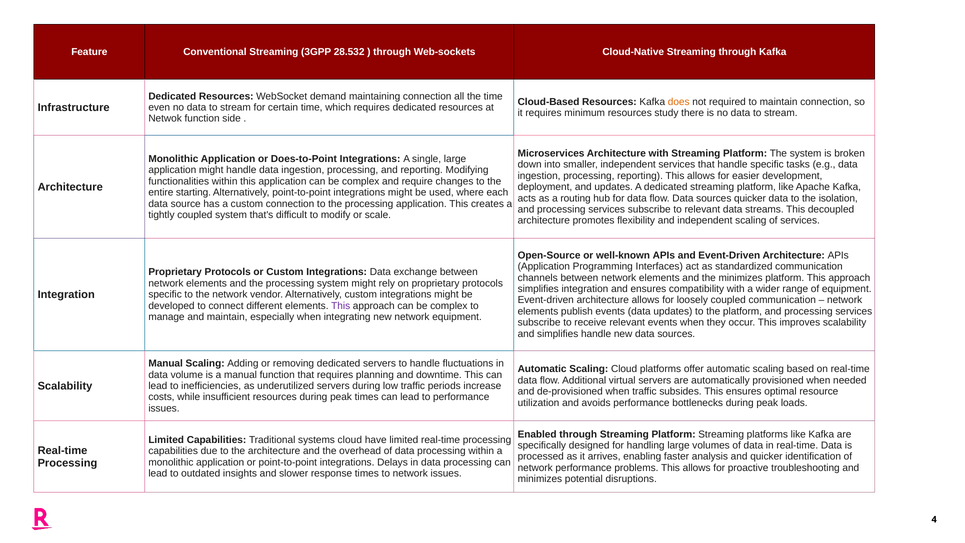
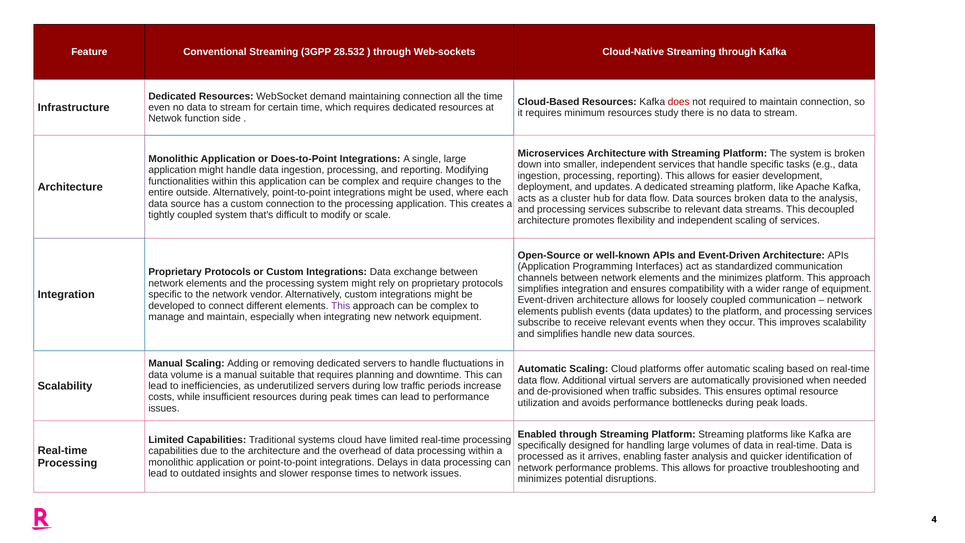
does colour: orange -> red (679, 102)
starting: starting -> outside (193, 193)
routing: routing -> cluster (575, 198)
sources quicker: quicker -> broken (750, 198)
the isolation: isolation -> analysis (838, 198)
manual function: function -> suitable (277, 375)
